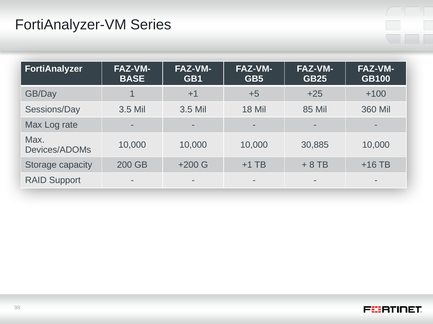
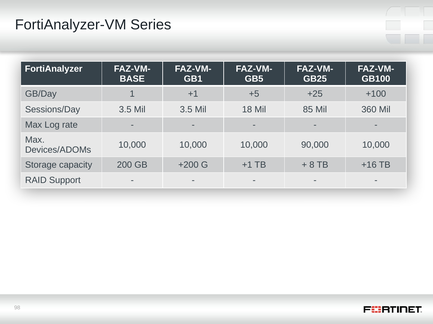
30,885: 30,885 -> 90,000 (315, 145)
